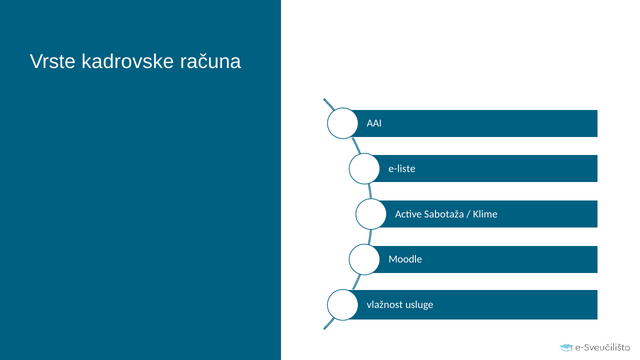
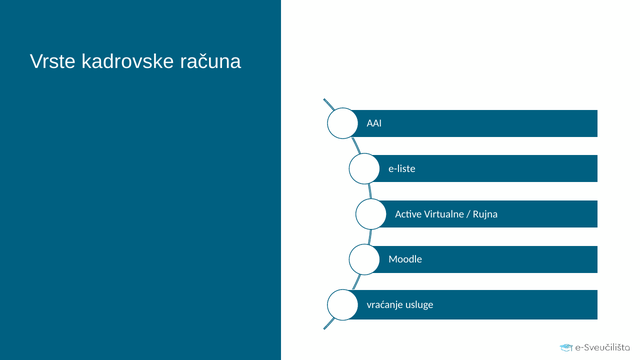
Sabotaža: Sabotaža -> Virtualne (444, 214)
Klime: Klime -> Rujna (485, 214)
vlažnost: vlažnost -> vraćanje (385, 305)
